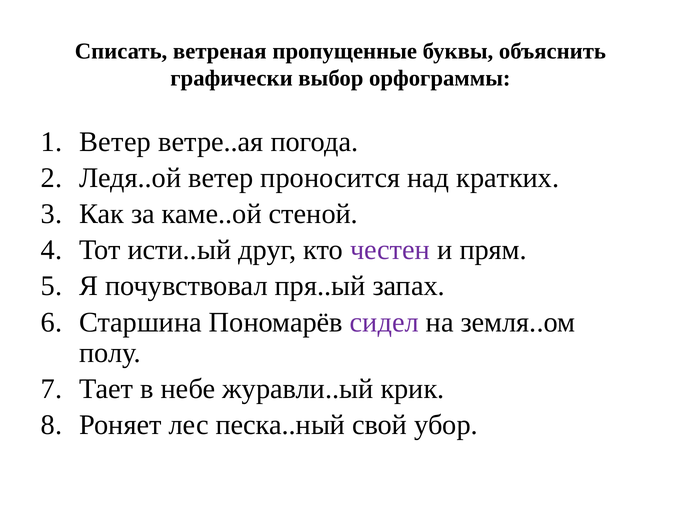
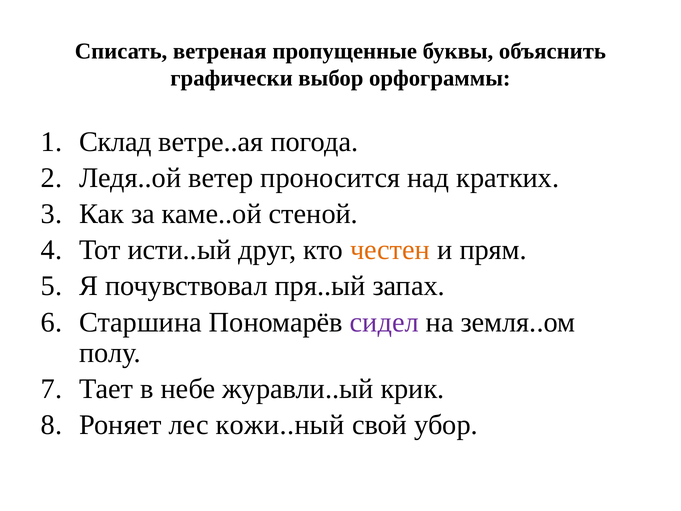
Ветер: Ветер -> Склад (115, 142)
честен colour: purple -> orange (390, 250)
песка..ный: песка..ный -> кожи..ный (280, 425)
